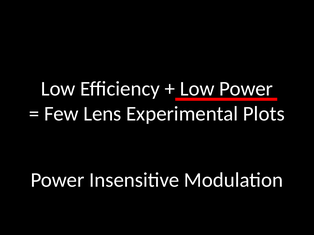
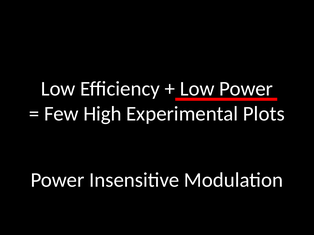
Lens: Lens -> High (102, 114)
